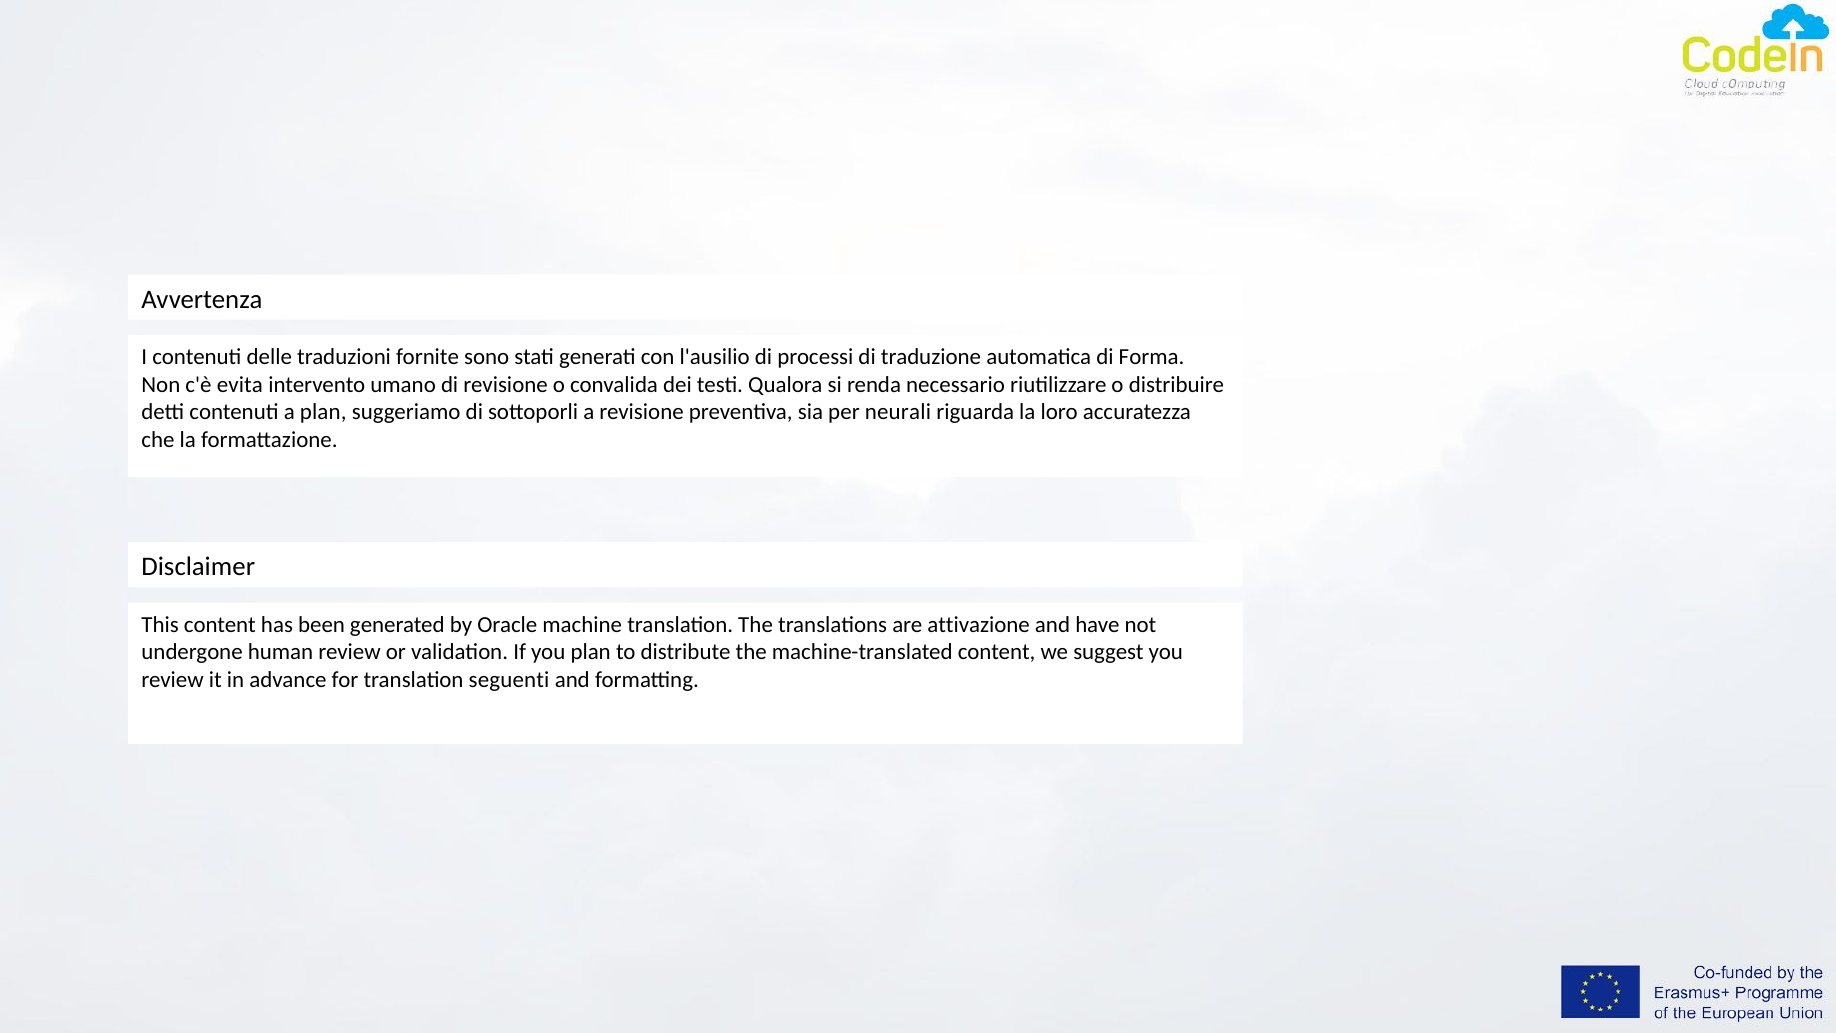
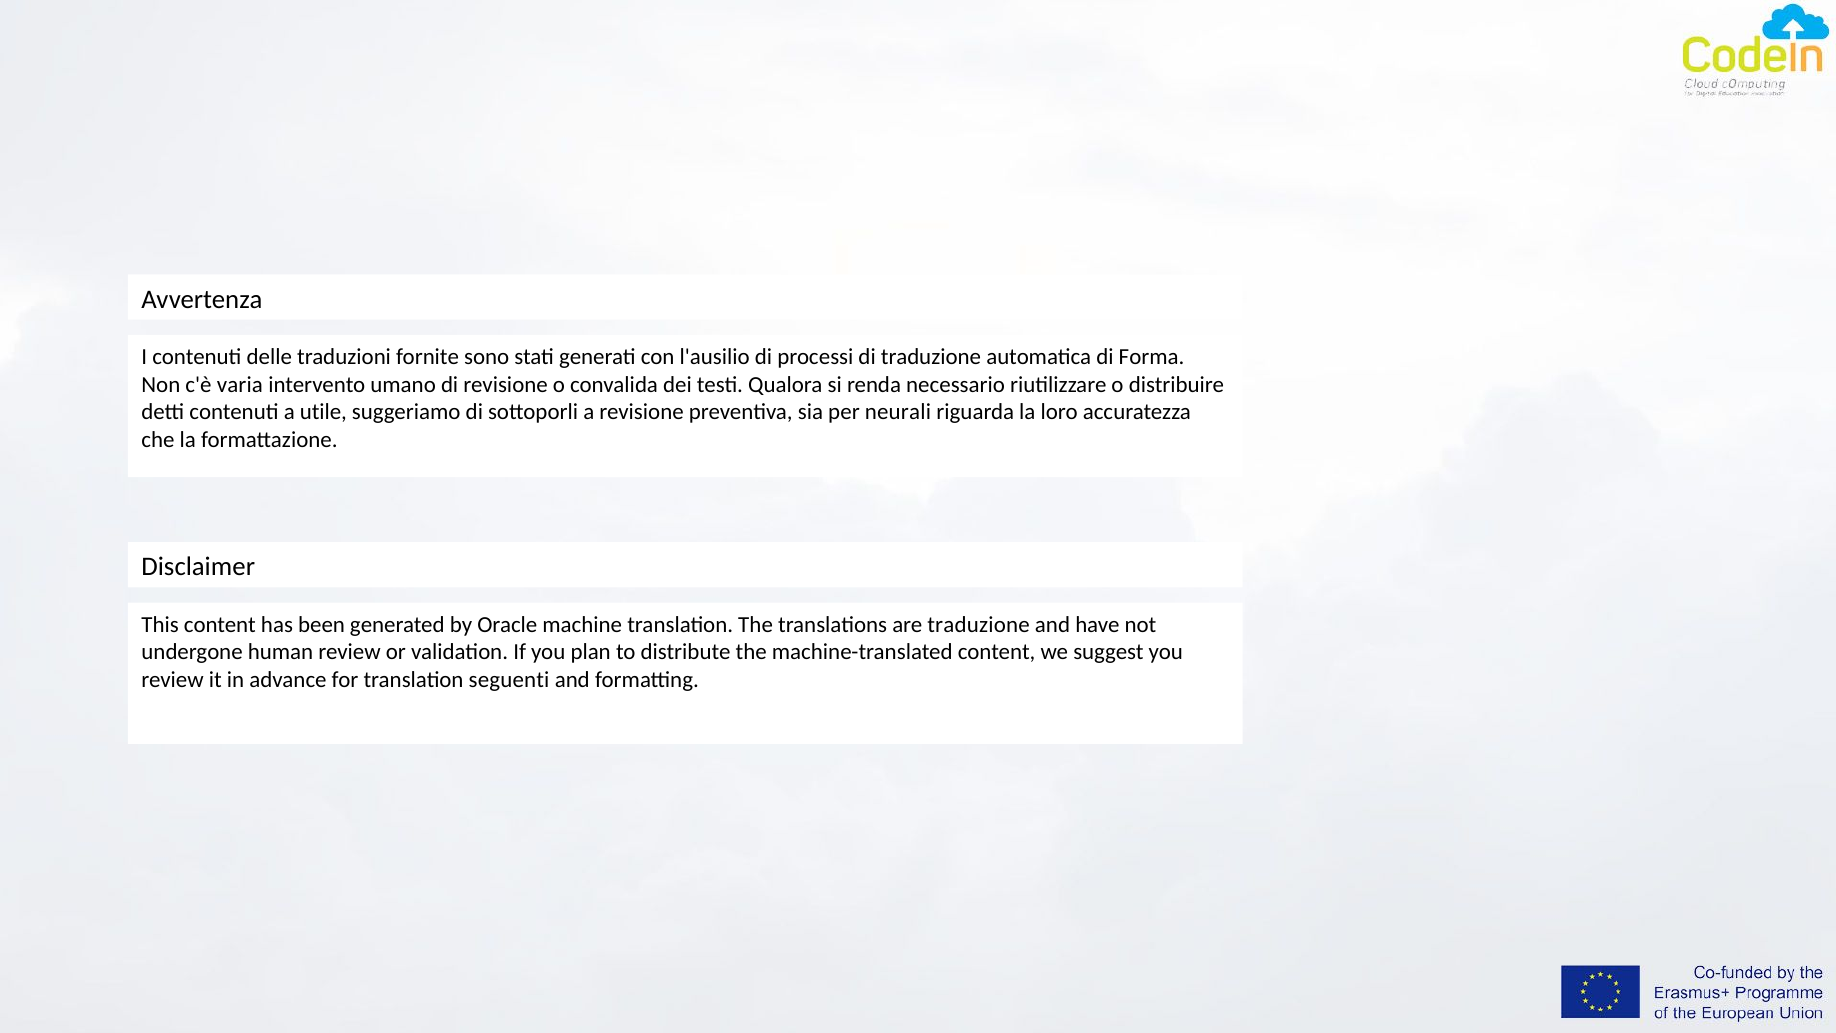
evita: evita -> varia (240, 384)
a plan: plan -> utile (323, 412)
are attivazione: attivazione -> traduzione (979, 625)
